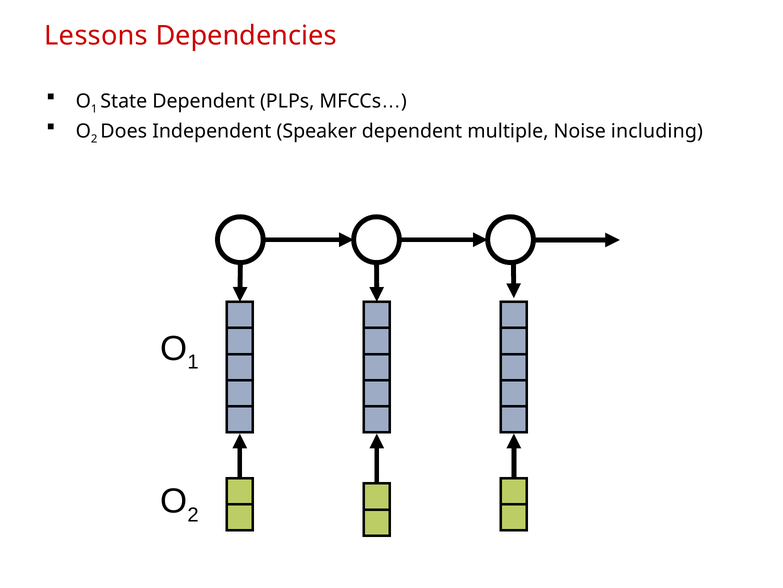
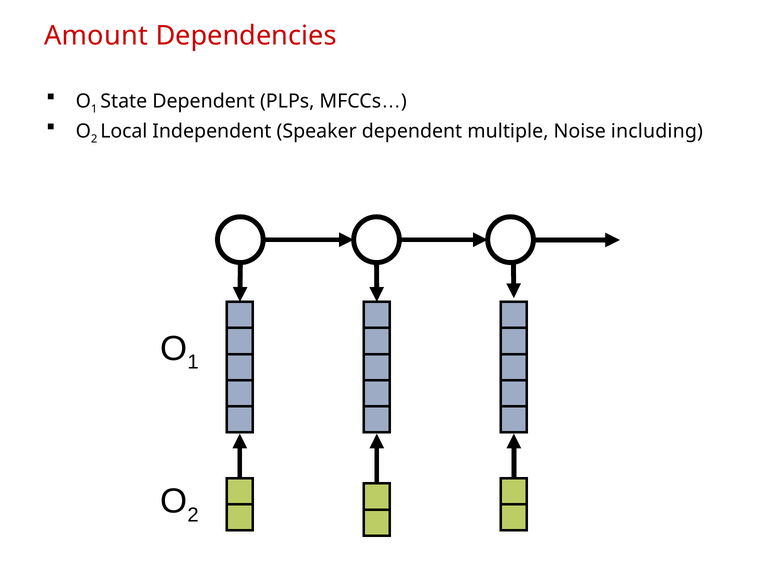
Lessons: Lessons -> Amount (96, 36)
Does: Does -> Local (124, 131)
